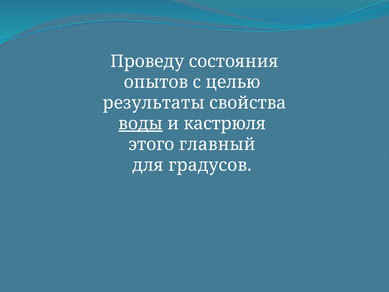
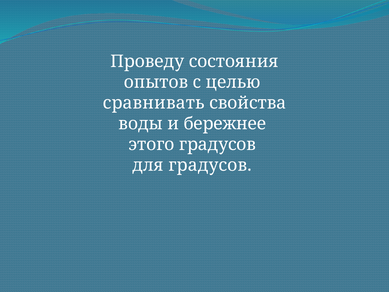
результаты: результаты -> сравнивать (154, 103)
воды underline: present -> none (141, 124)
кастрюля: кастрюля -> бережнее (225, 124)
этого главный: главный -> градусов (217, 144)
